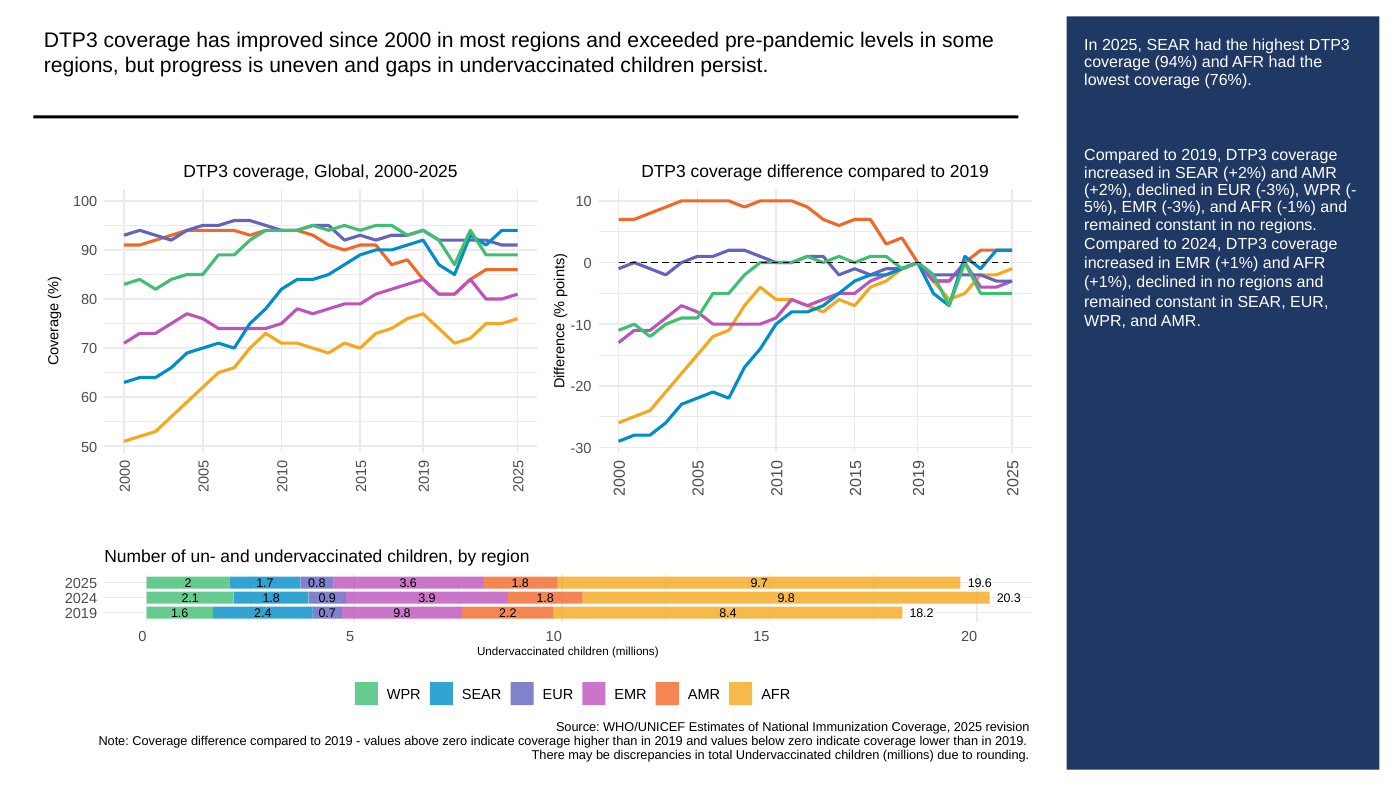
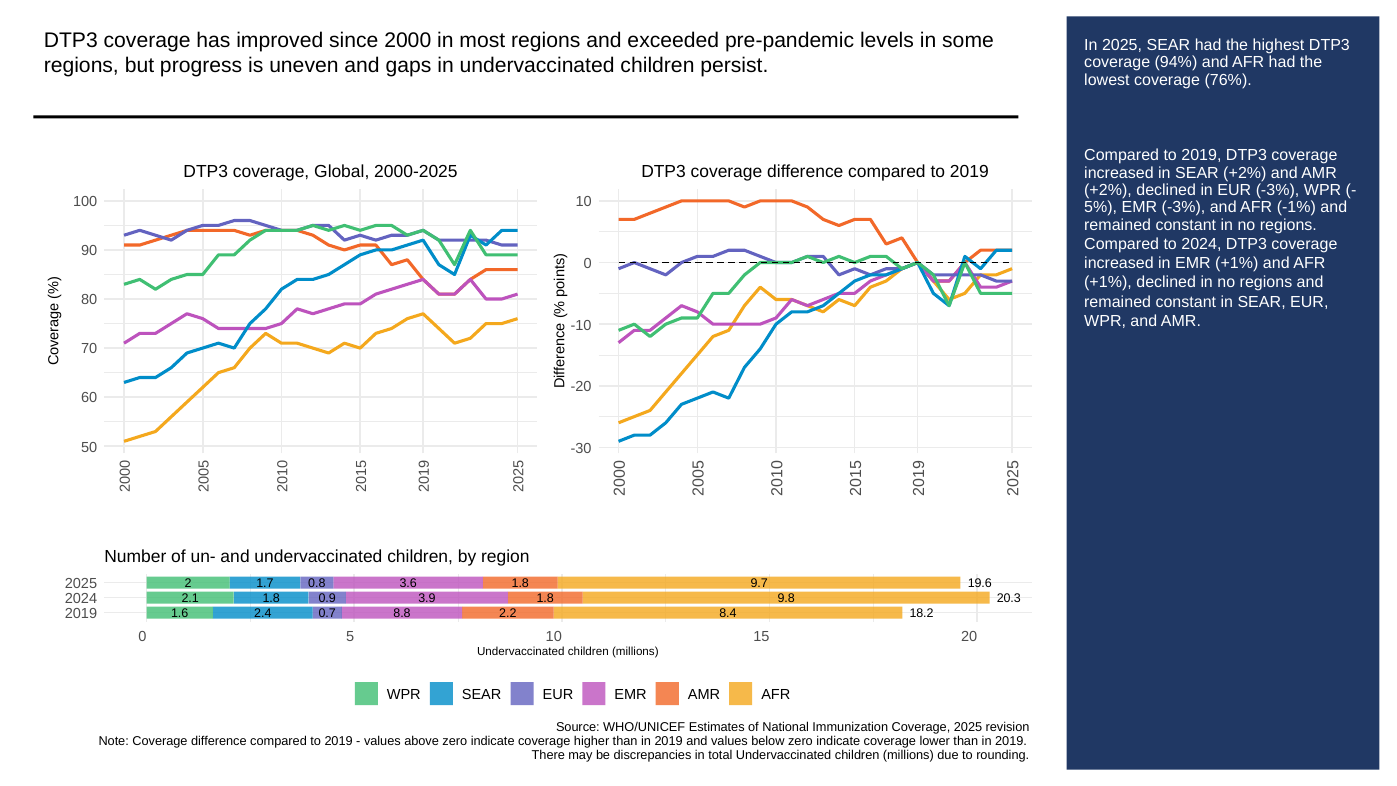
9.8: 9.8 -> 8.8 (402, 613)
